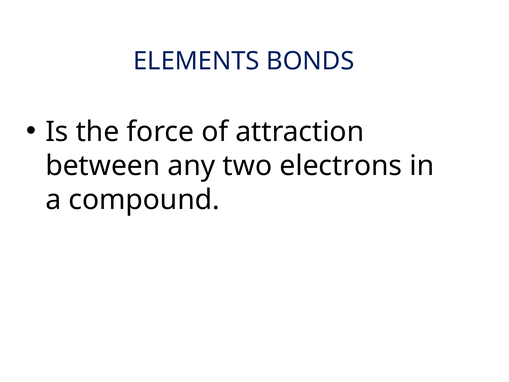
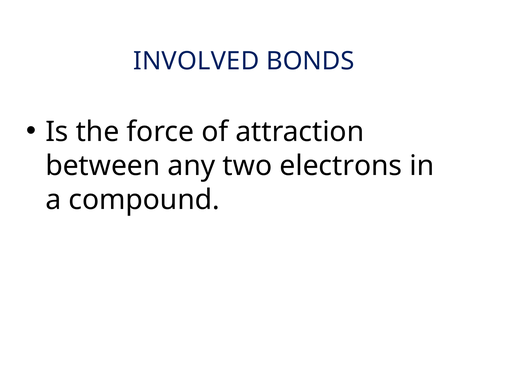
ELEMENTS: ELEMENTS -> INVOLVED (196, 61)
